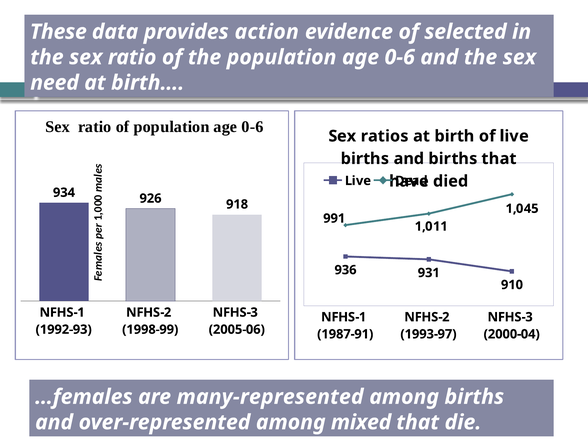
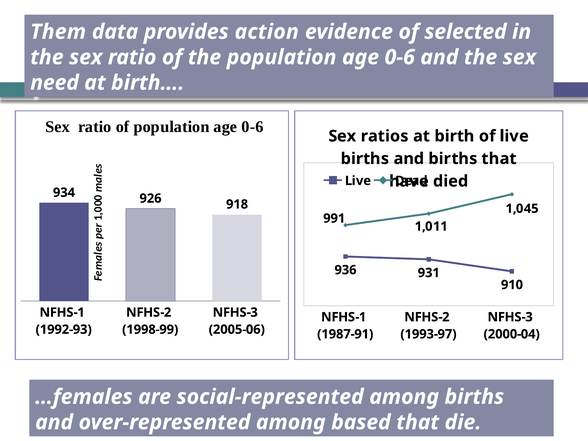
These: These -> Them (58, 32)
many-represented: many-represented -> social-represented (270, 397)
mixed: mixed -> based (361, 422)
